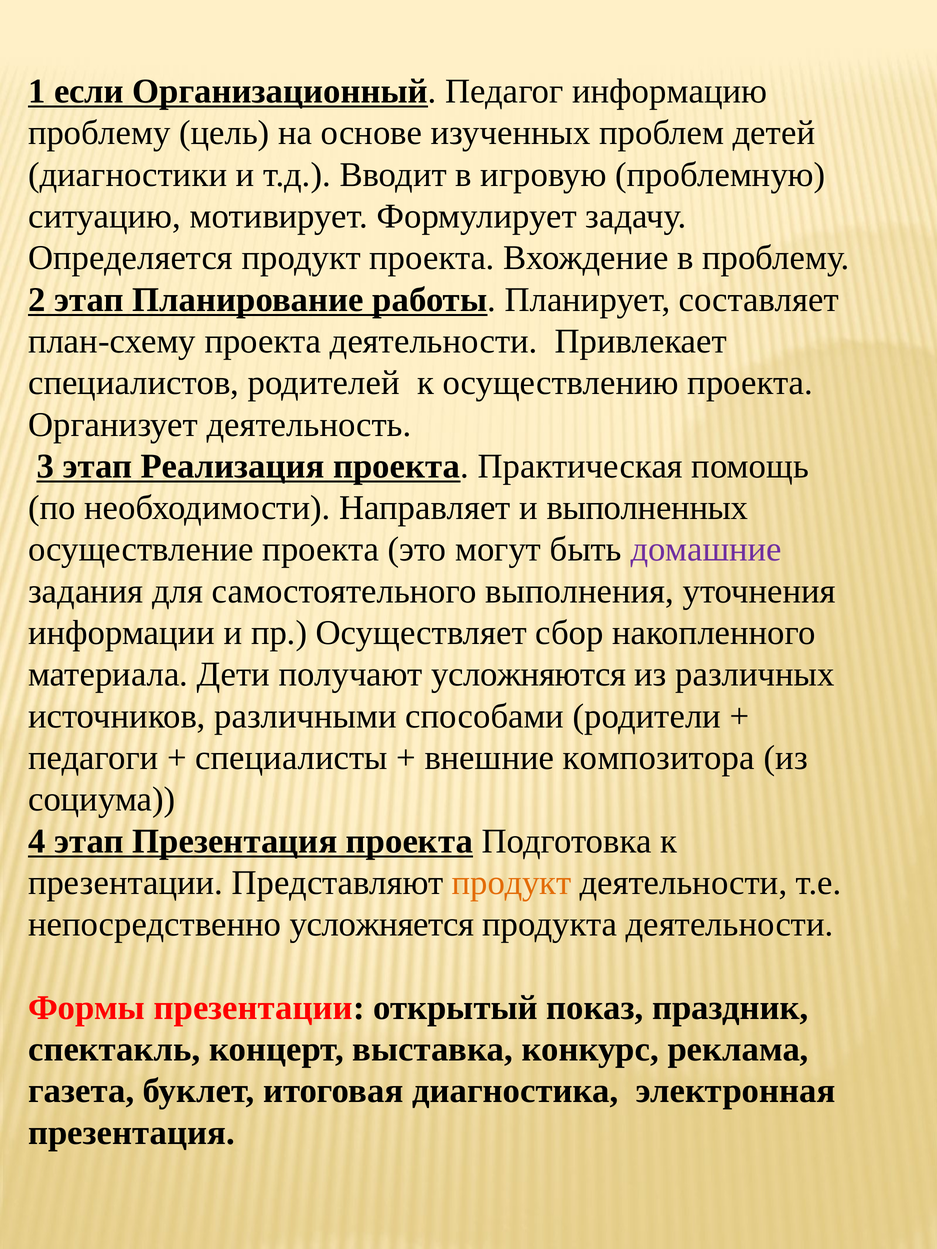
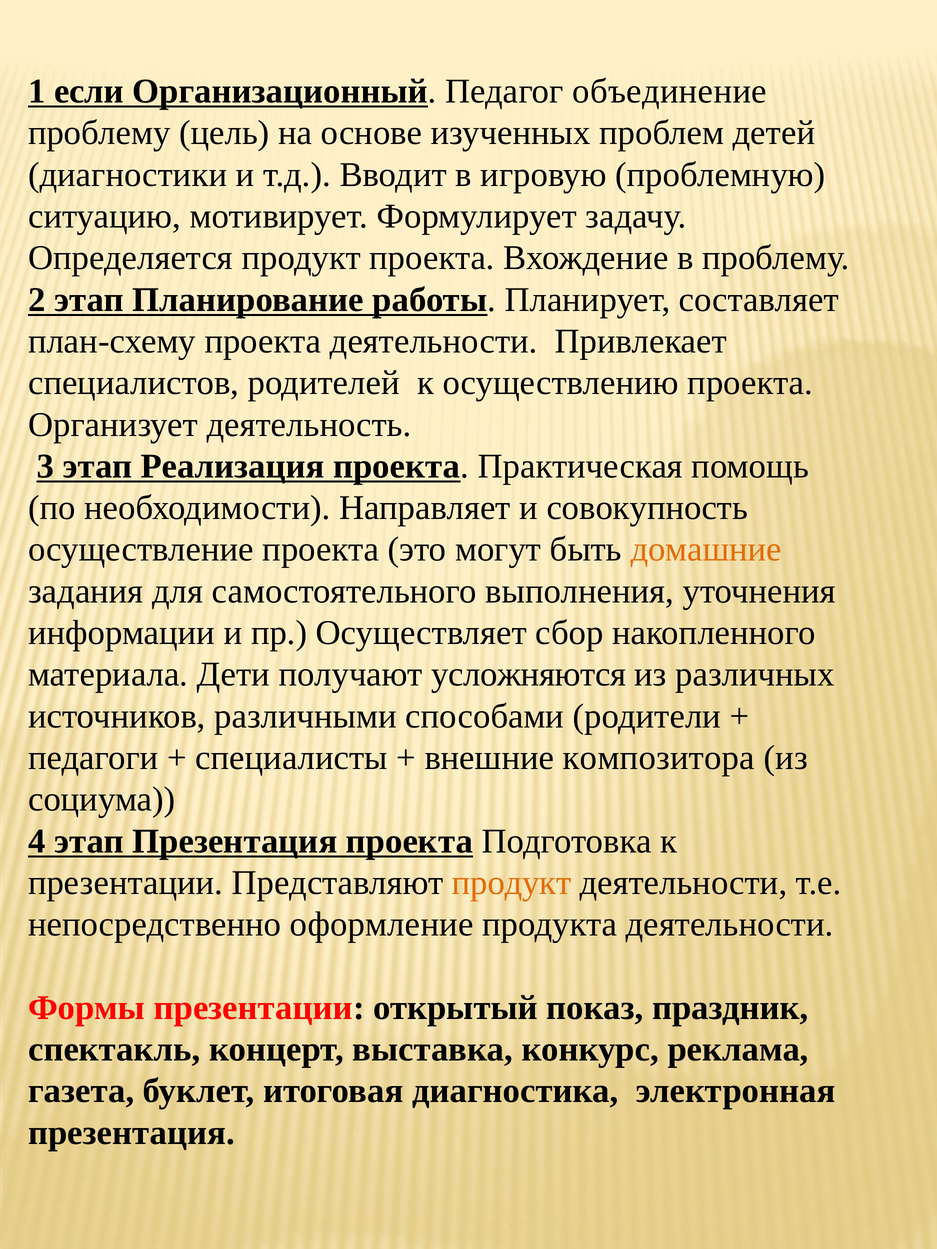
информацию: информацию -> объединение (670, 91)
выполненных: выполненных -> совокупность (647, 508)
домашние colour: purple -> orange (706, 550)
усложняется: усложняется -> оформление (382, 925)
